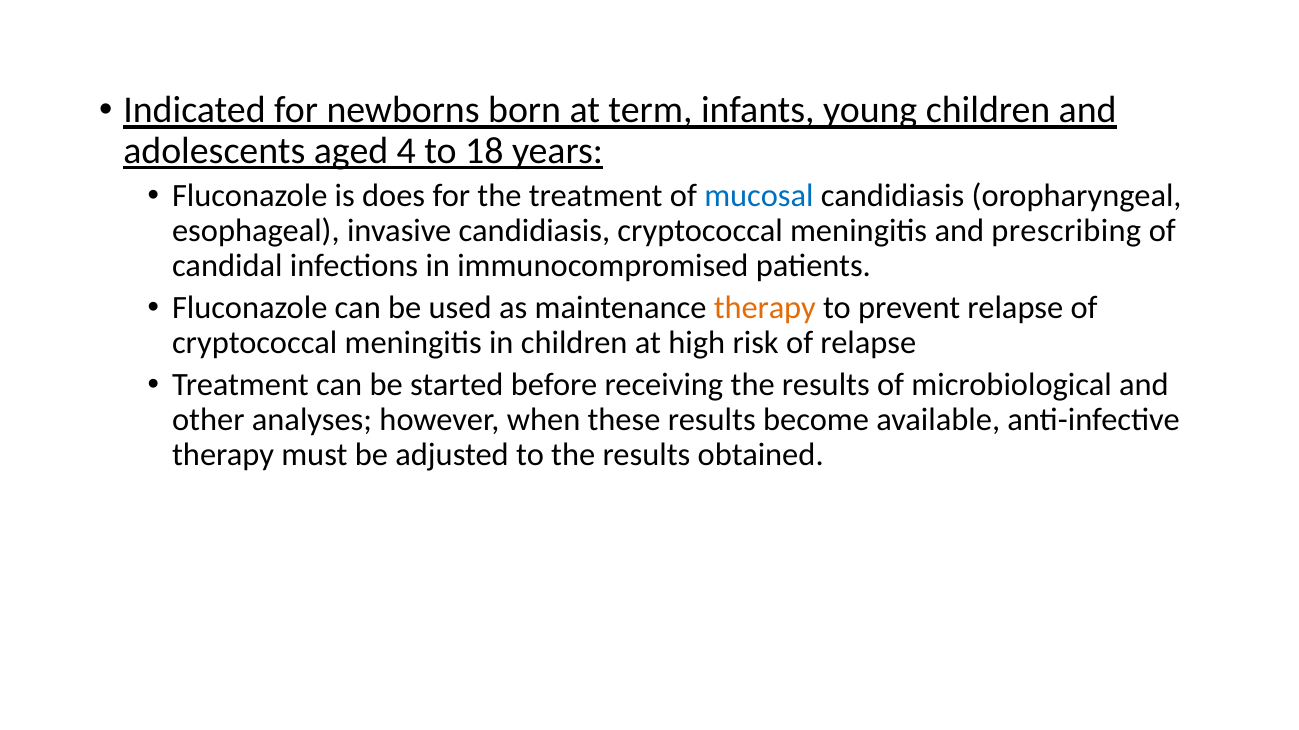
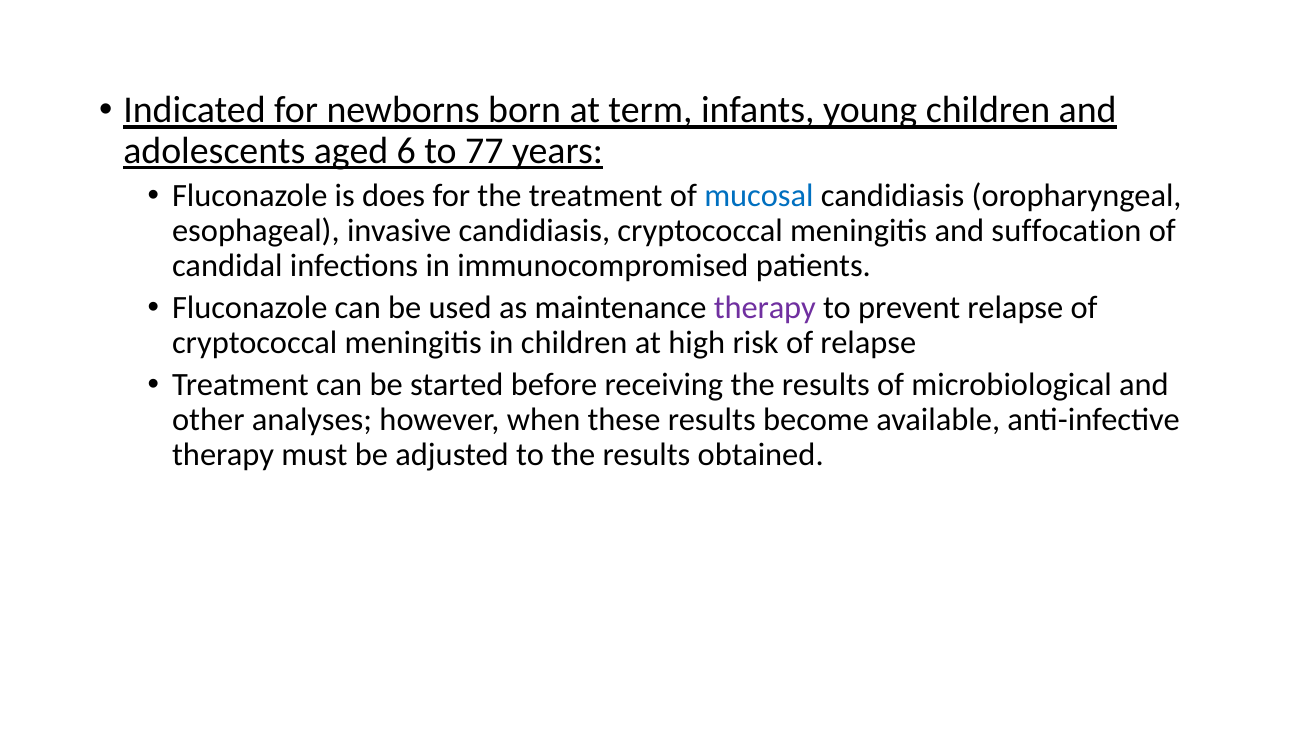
4: 4 -> 6 (406, 151)
18: 18 -> 77 (484, 151)
prescribing: prescribing -> suffocation (1066, 231)
therapy colour: orange -> purple (765, 308)
